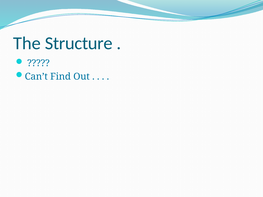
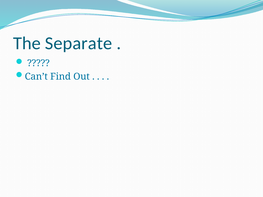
Structure: Structure -> Separate (79, 43)
